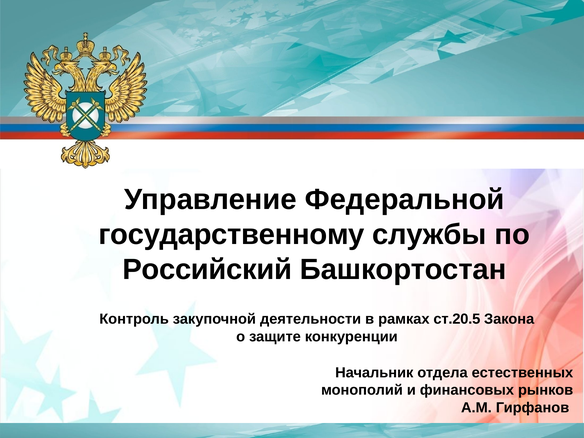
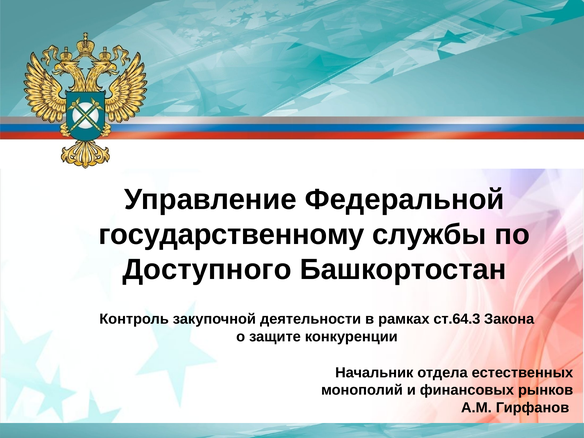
Российский: Российский -> Доступного (207, 270)
ст.20.5: ст.20.5 -> ст.64.3 (457, 319)
